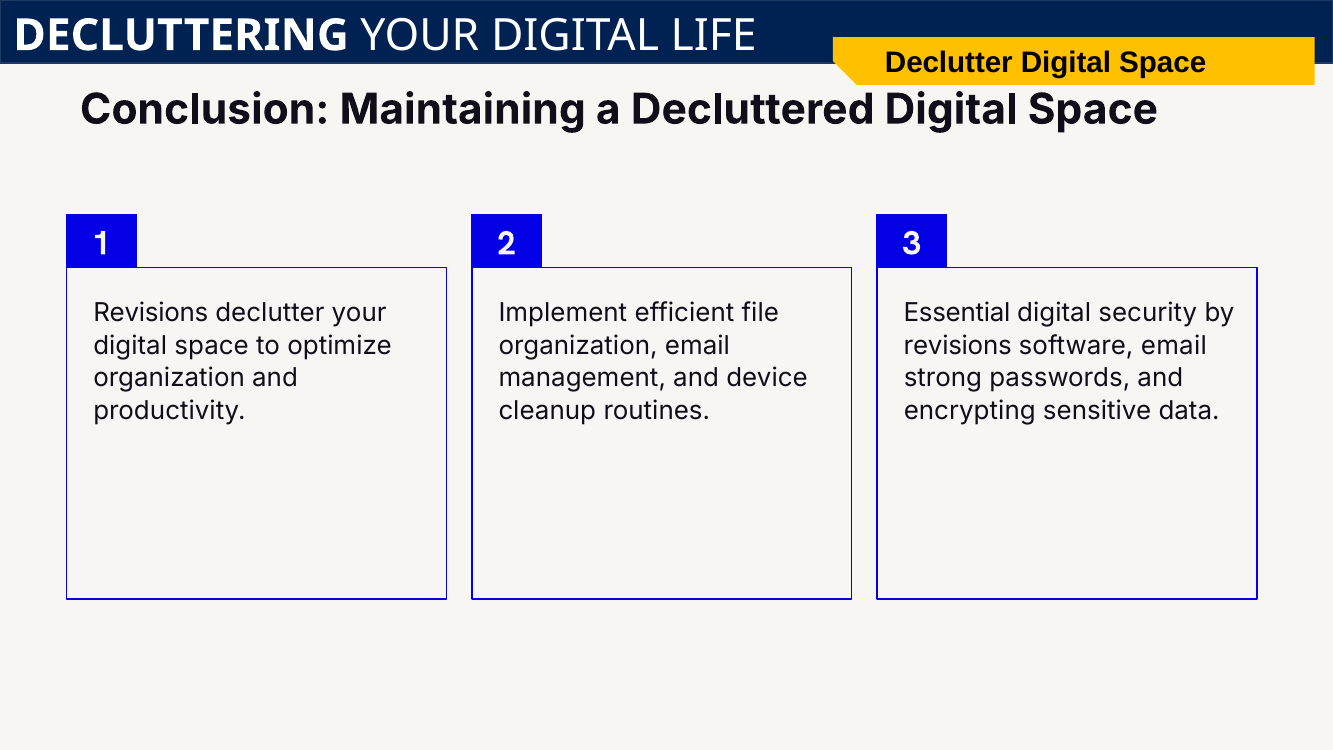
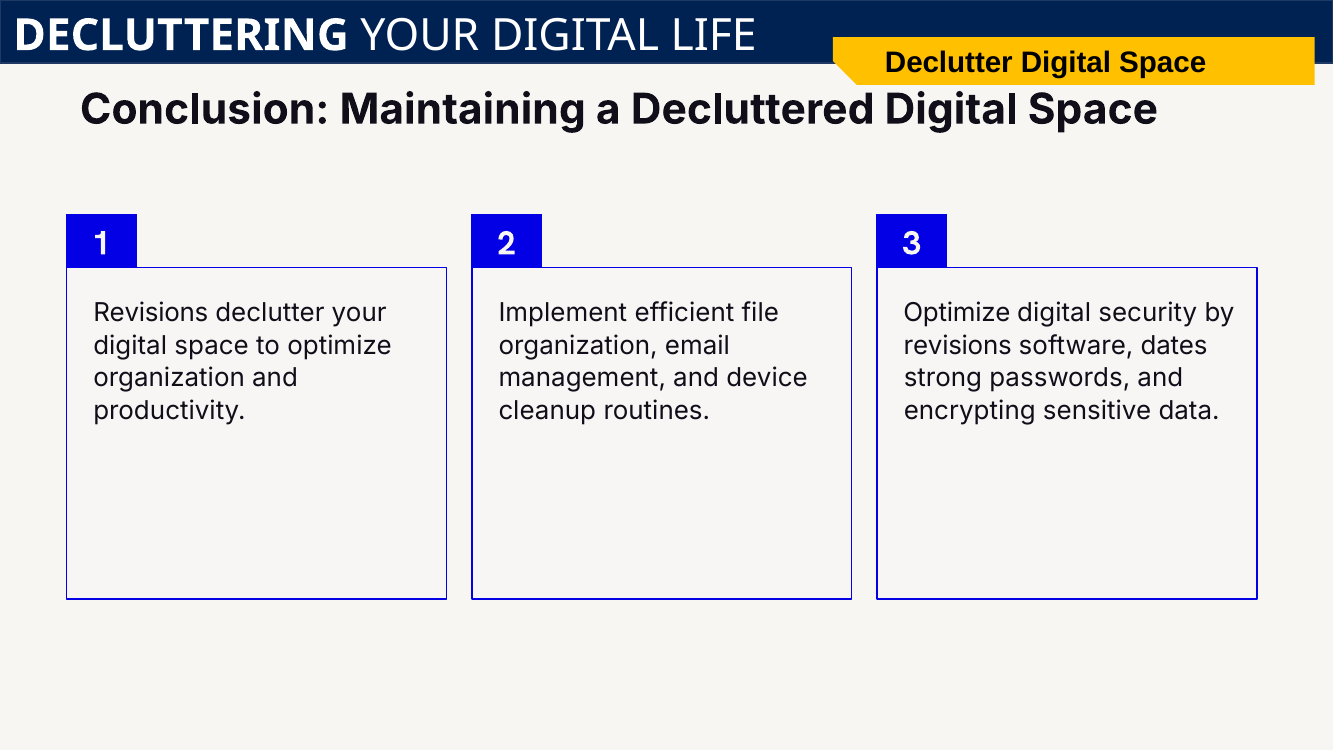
Essential: Essential -> Optimize (957, 313)
software email: email -> dates (1174, 346)
